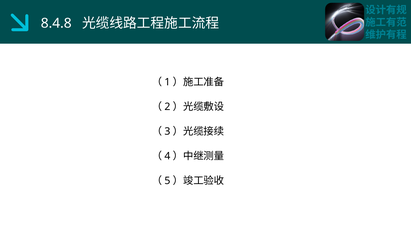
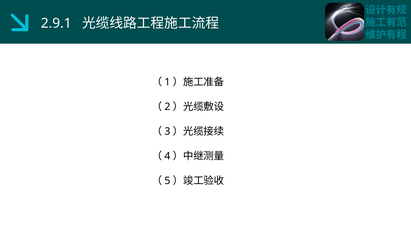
8.4.8: 8.4.8 -> 2.9.1 (56, 23)
